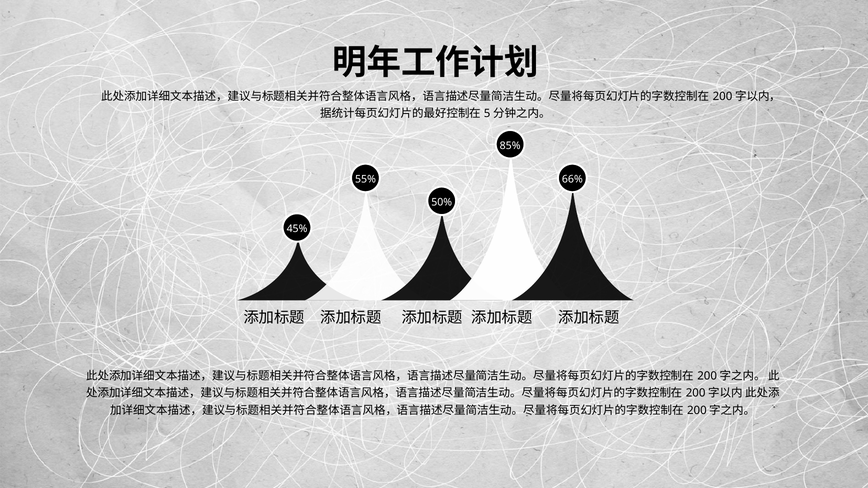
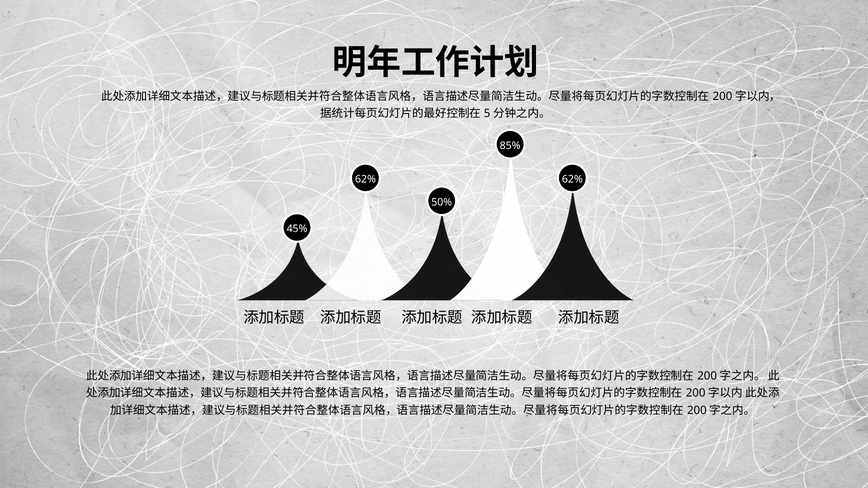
55%: 55% -> 62% (365, 179)
66%: 66% -> 62% (572, 179)
